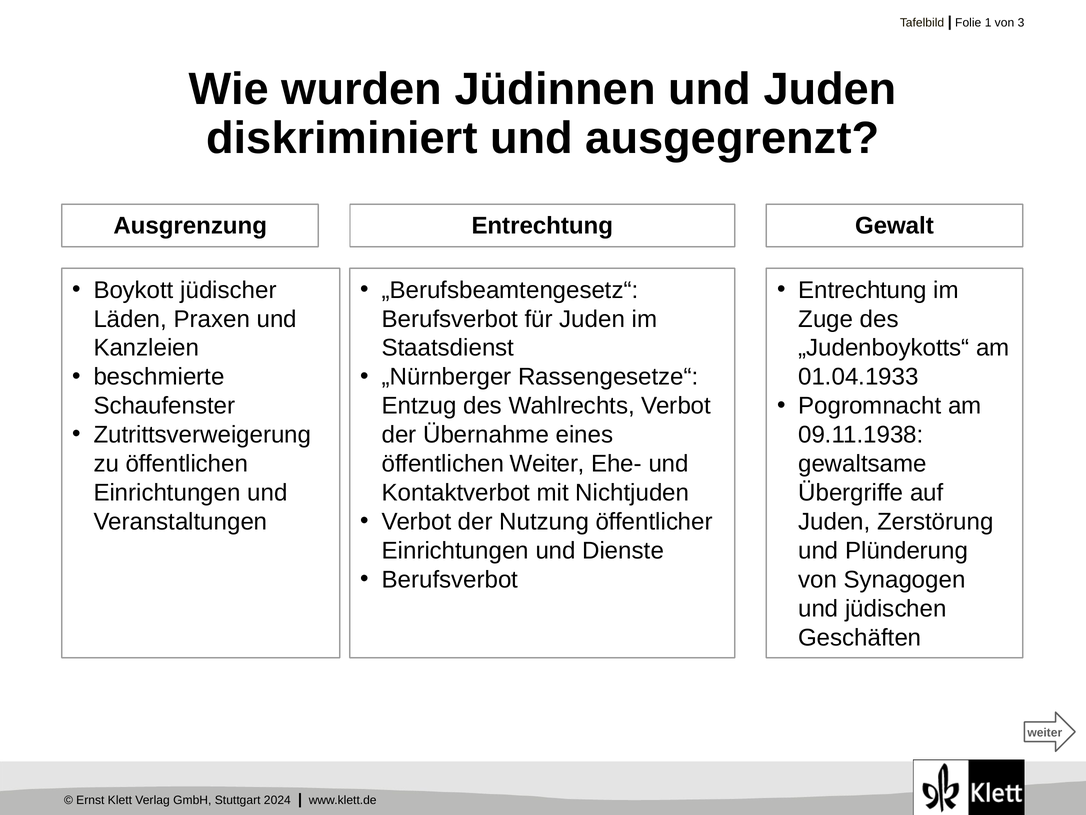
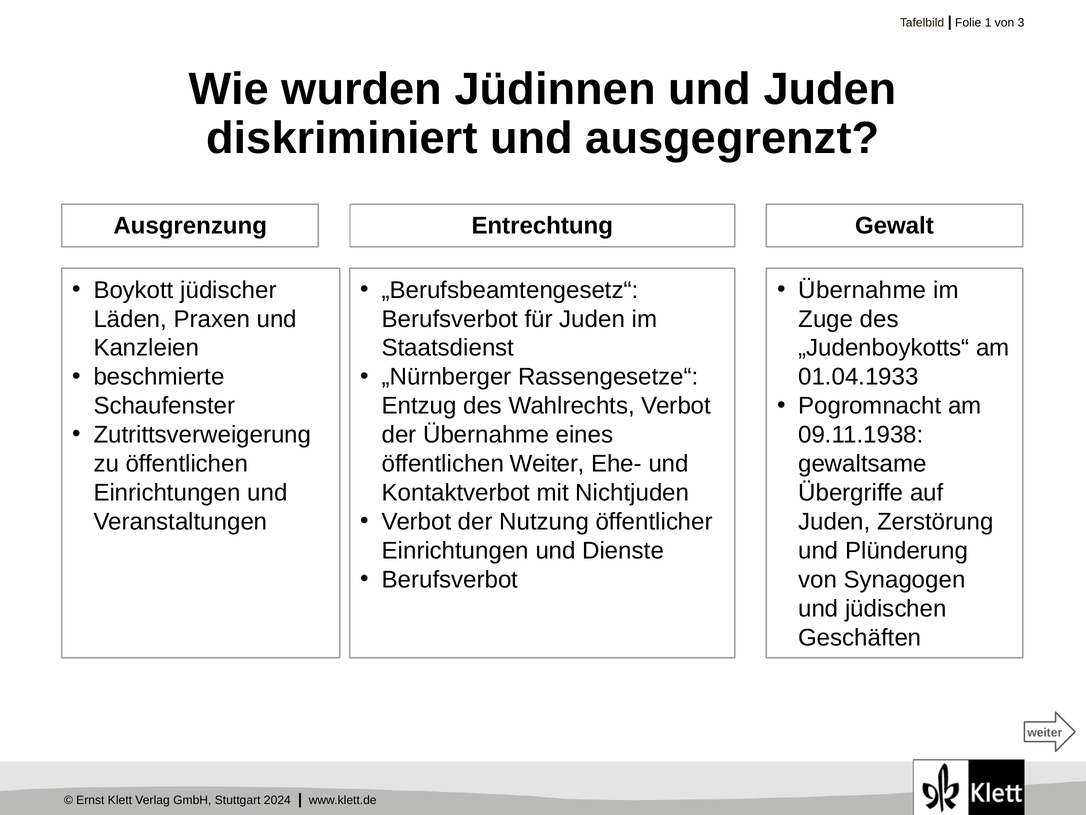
Entrechtung: Entrechtung -> Übernahme (862, 290)
